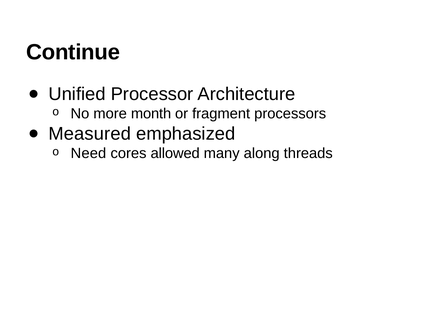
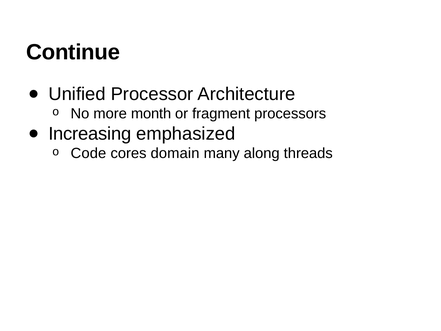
Measured: Measured -> Increasing (90, 134)
Need: Need -> Code (88, 153)
allowed: allowed -> domain (175, 153)
